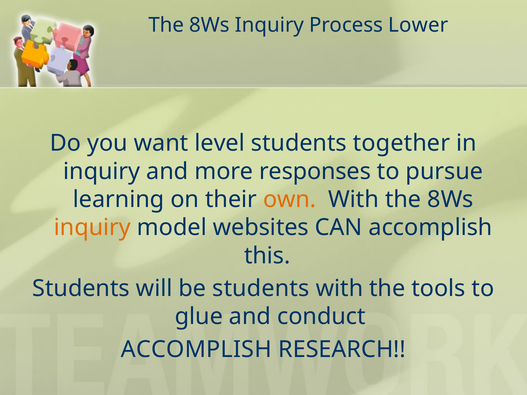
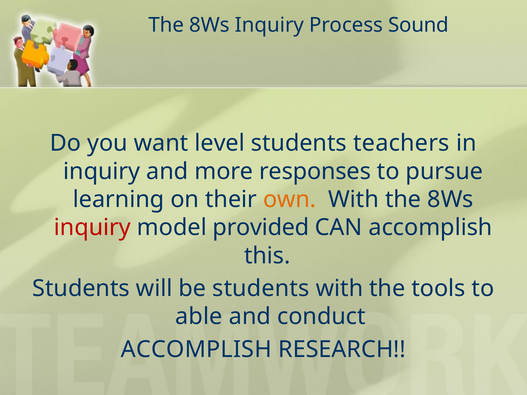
Lower: Lower -> Sound (419, 25)
together: together -> teachers (401, 143)
inquiry colour: orange -> red (92, 228)
websites: websites -> provided (261, 228)
glue: glue -> able (199, 317)
